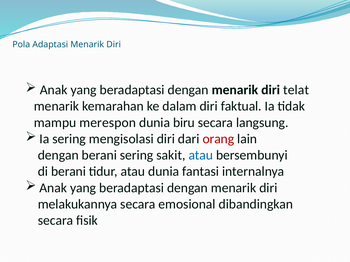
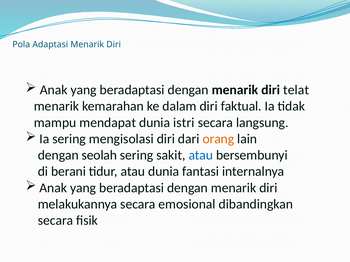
merespon: merespon -> mendapat (108, 123)
biru: biru -> istri (184, 123)
orang colour: red -> orange (218, 139)
dengan berani: berani -> seolah (99, 155)
